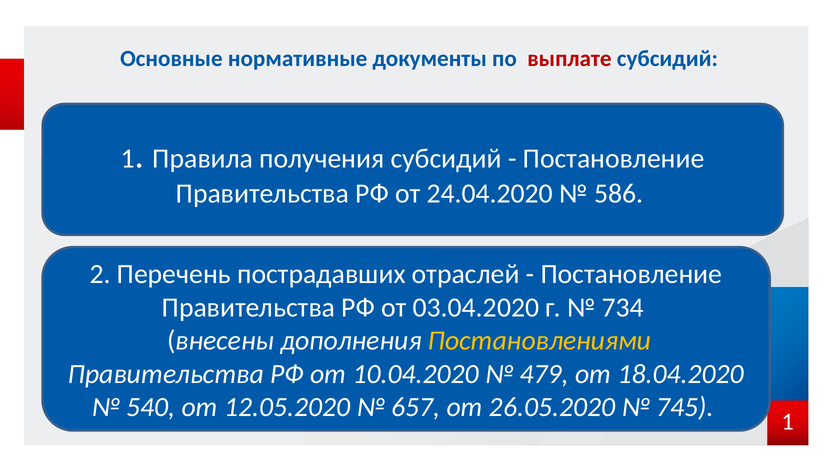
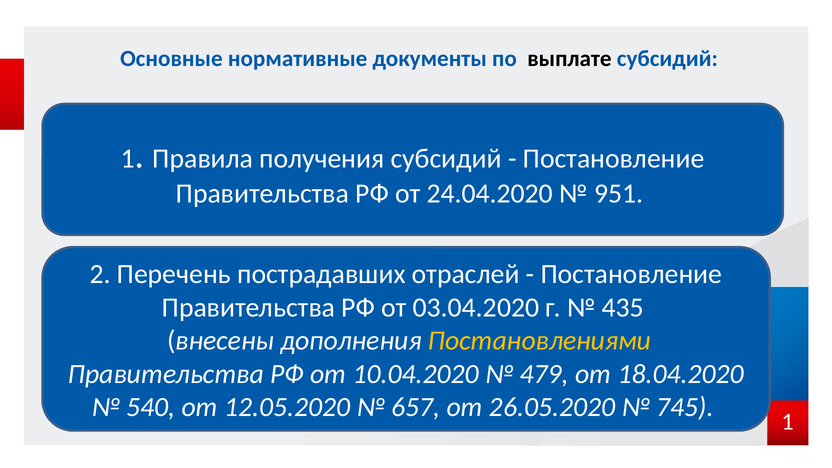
выплате colour: red -> black (569, 59)
586: 586 -> 951 (619, 194)
734: 734 -> 435 (623, 307)
